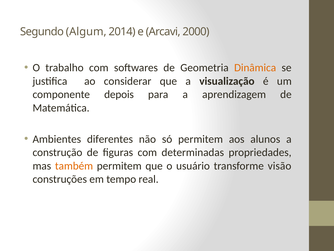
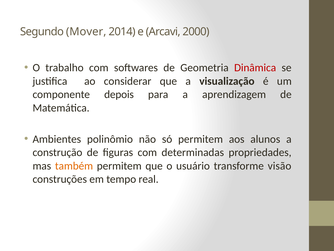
Algum: Algum -> Mover (86, 32)
Dinâmica colour: orange -> red (255, 68)
diferentes: diferentes -> polinômio (110, 139)
